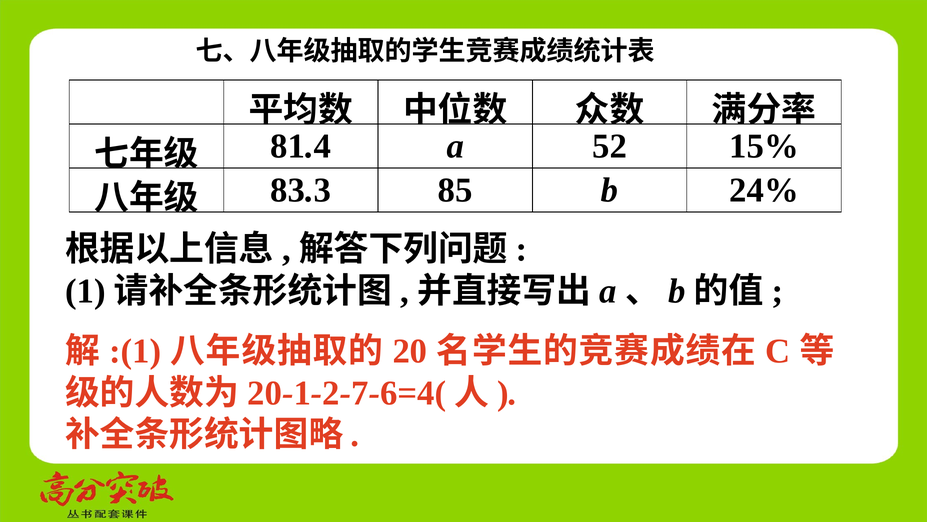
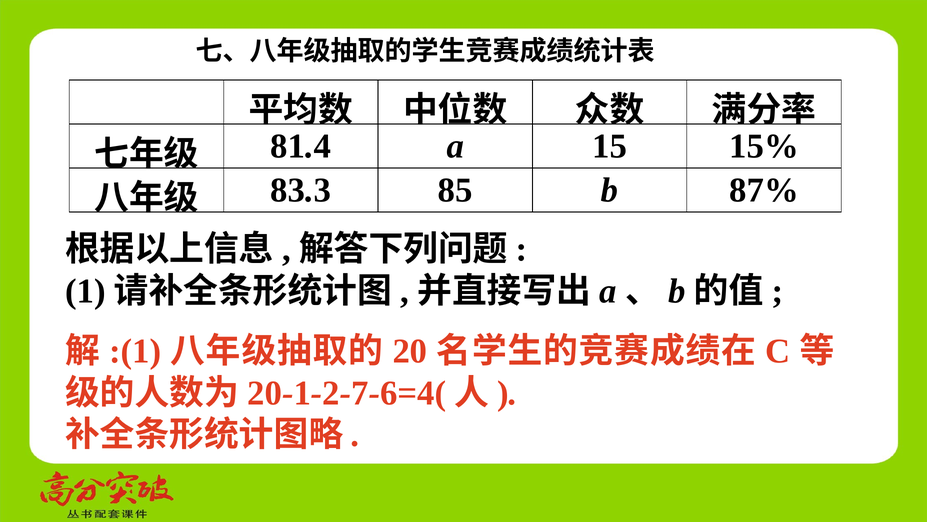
52: 52 -> 15 (610, 146)
24%: 24% -> 87% (764, 190)
